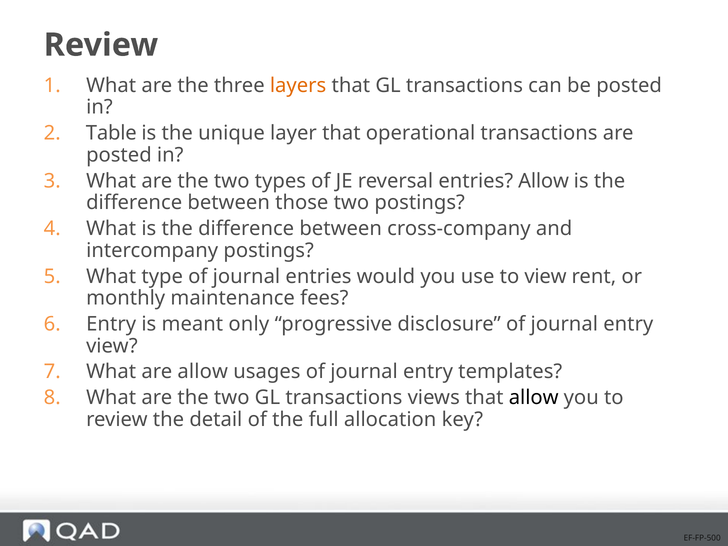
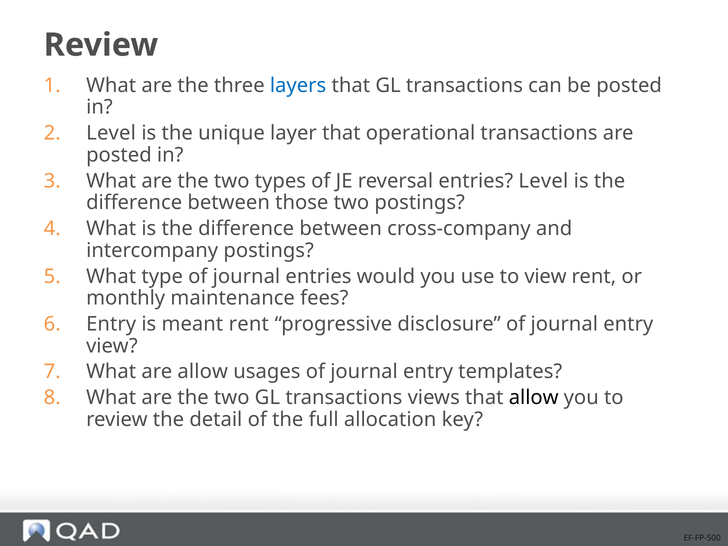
layers colour: orange -> blue (298, 85)
Table: Table -> Level (111, 133)
entries Allow: Allow -> Level (543, 181)
meant only: only -> rent (249, 324)
